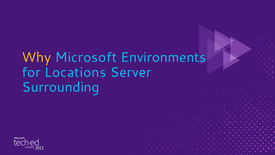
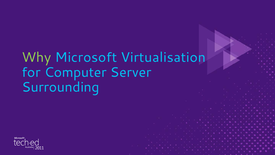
Why colour: yellow -> light green (36, 57)
Environments: Environments -> Virtualisation (163, 57)
Locations: Locations -> Computer (75, 72)
